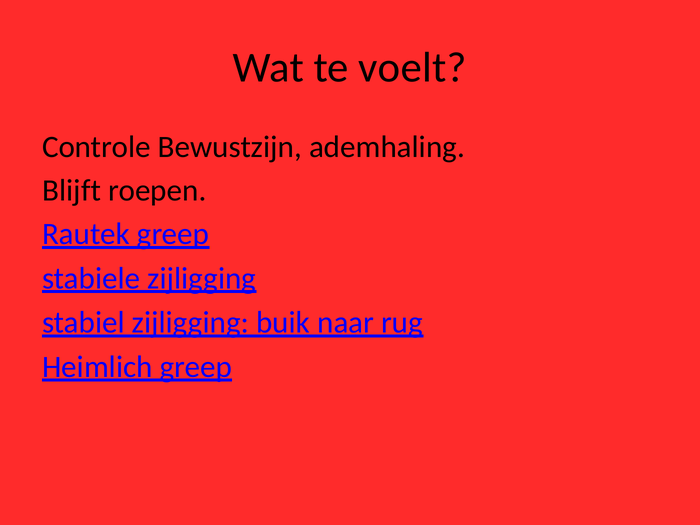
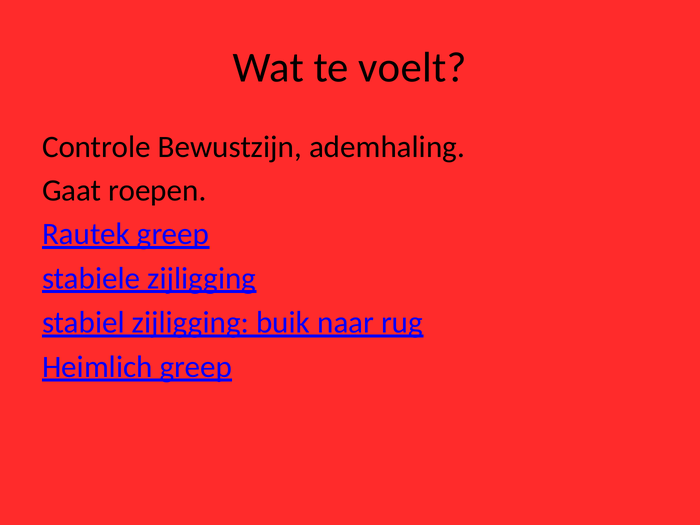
Blijft: Blijft -> Gaat (72, 190)
